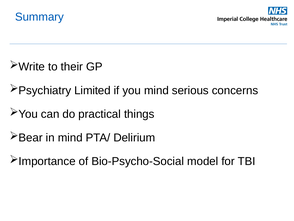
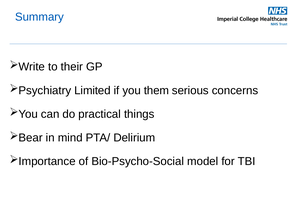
you mind: mind -> them (156, 90)
